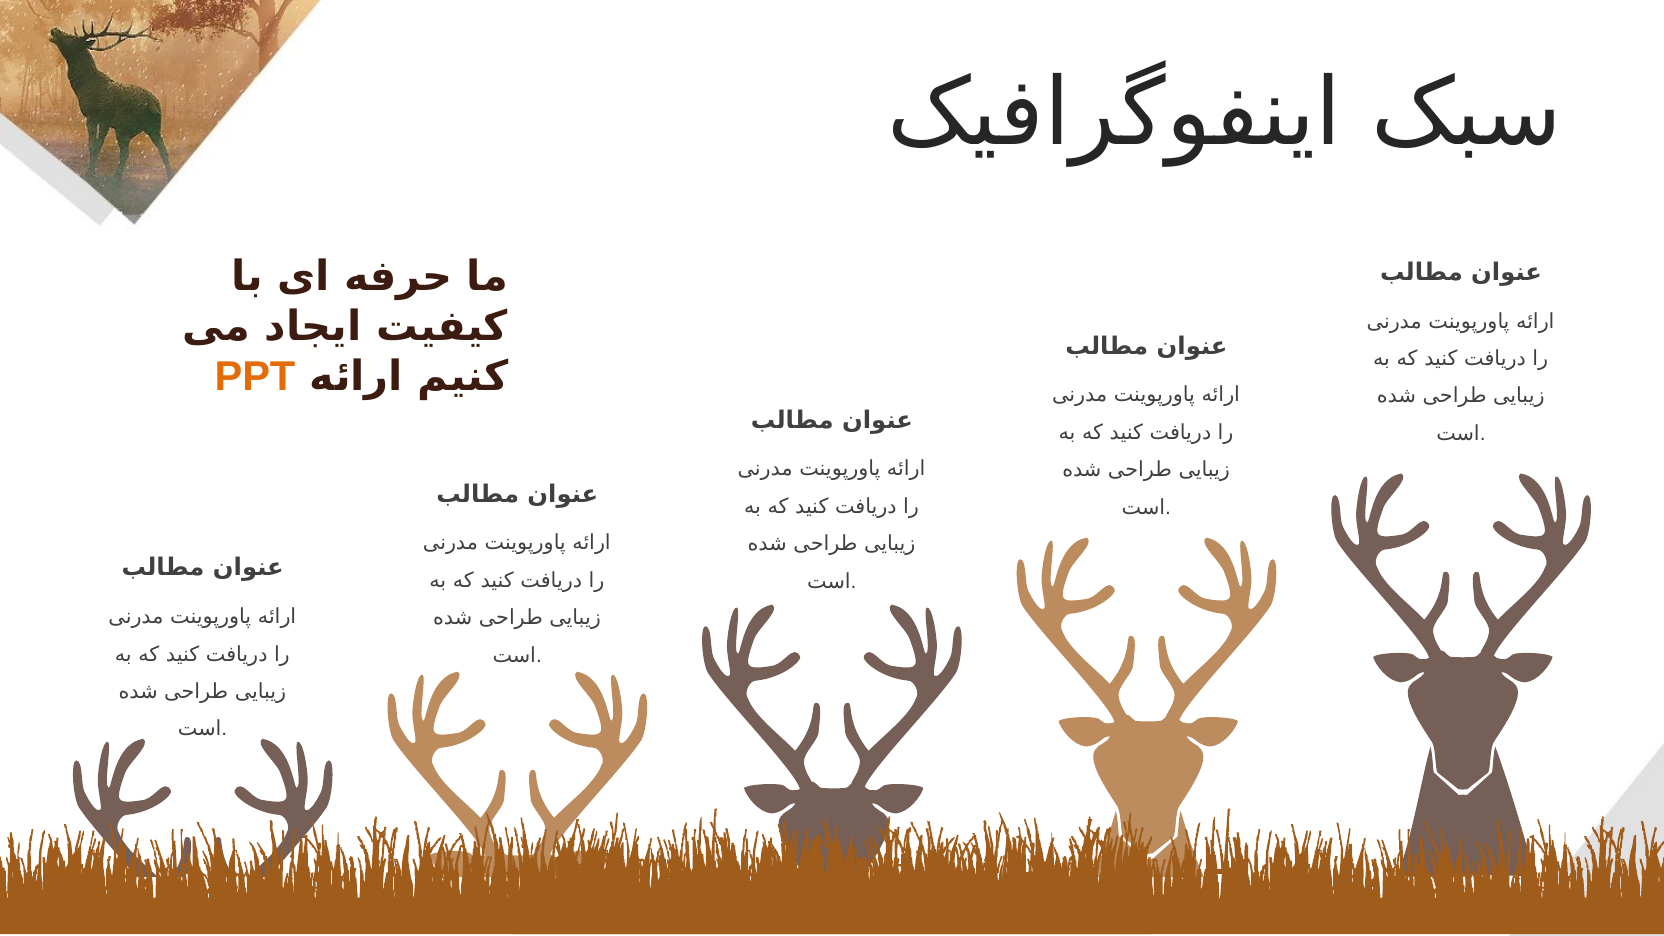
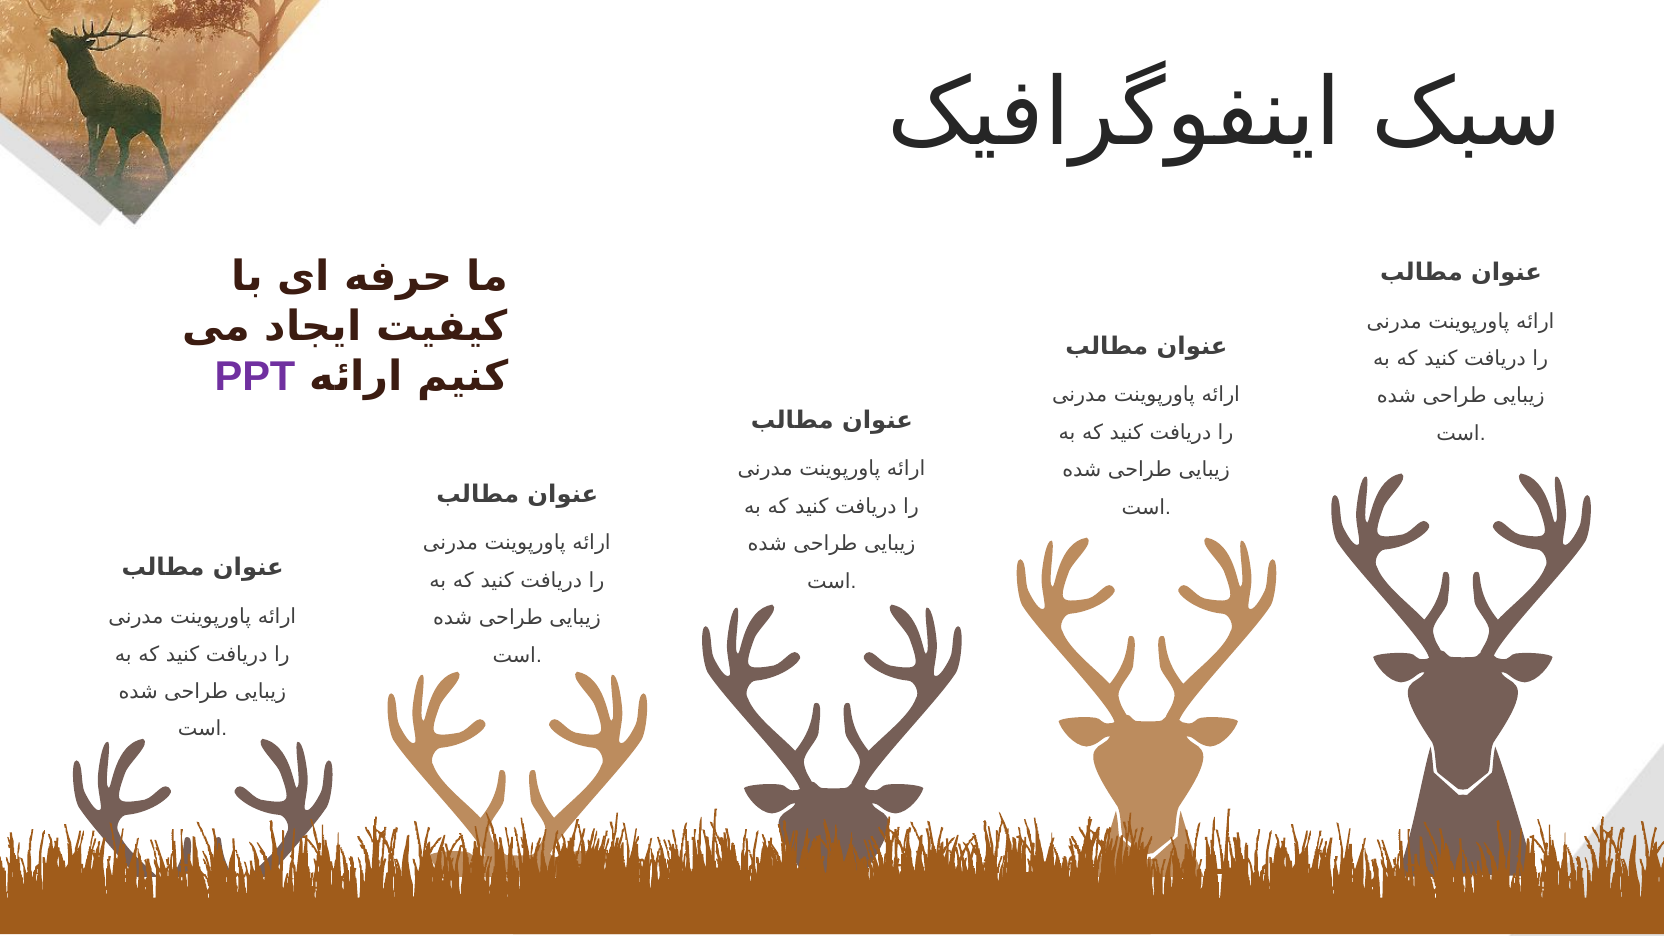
PPT colour: orange -> purple (255, 377)
